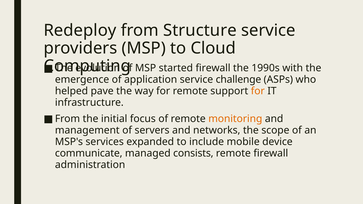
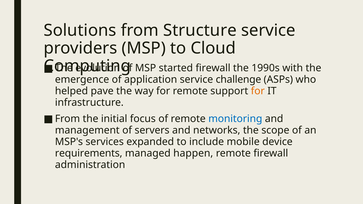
Redeploy: Redeploy -> Solutions (80, 31)
monitoring colour: orange -> blue (235, 119)
communicate: communicate -> requirements (89, 153)
consists: consists -> happen (193, 153)
